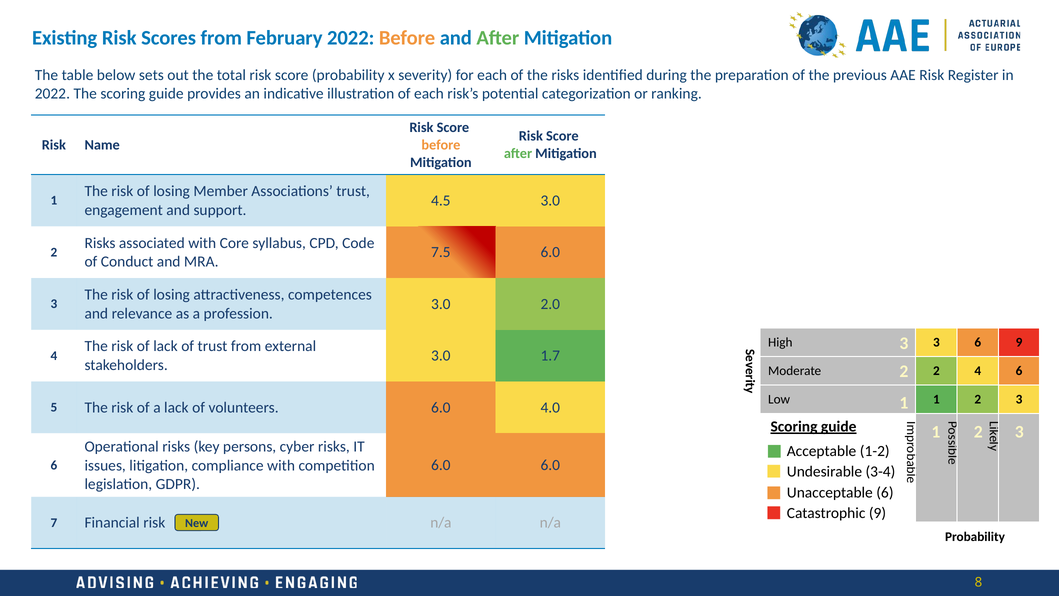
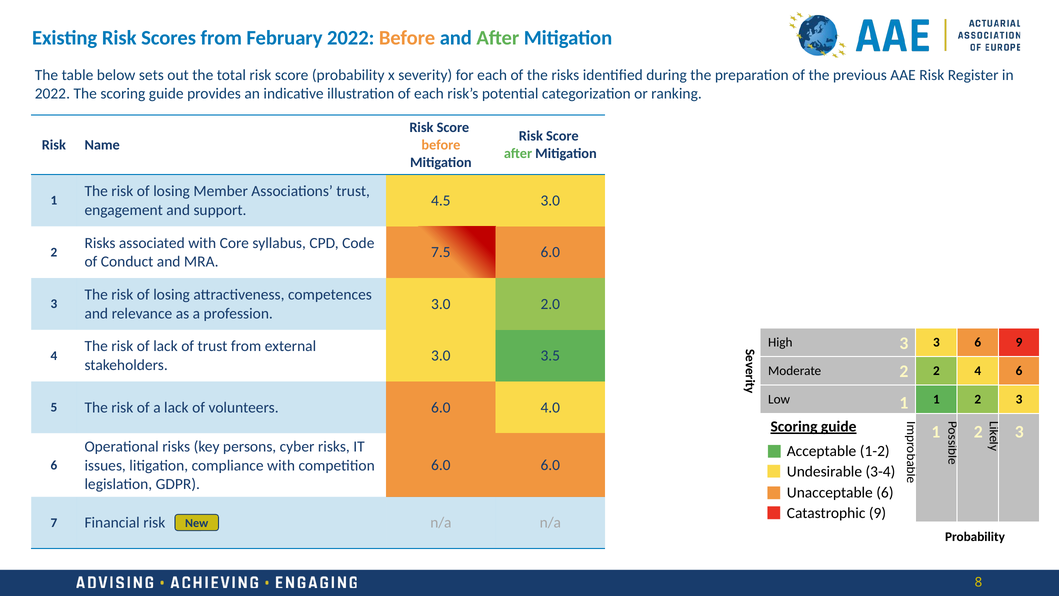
1.7: 1.7 -> 3.5 (550, 356)
